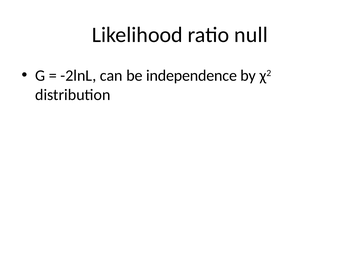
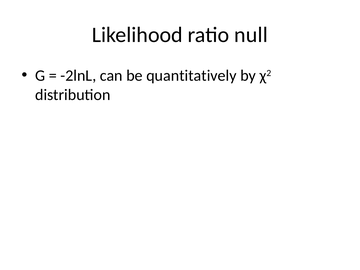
independence: independence -> quantitatively (191, 76)
